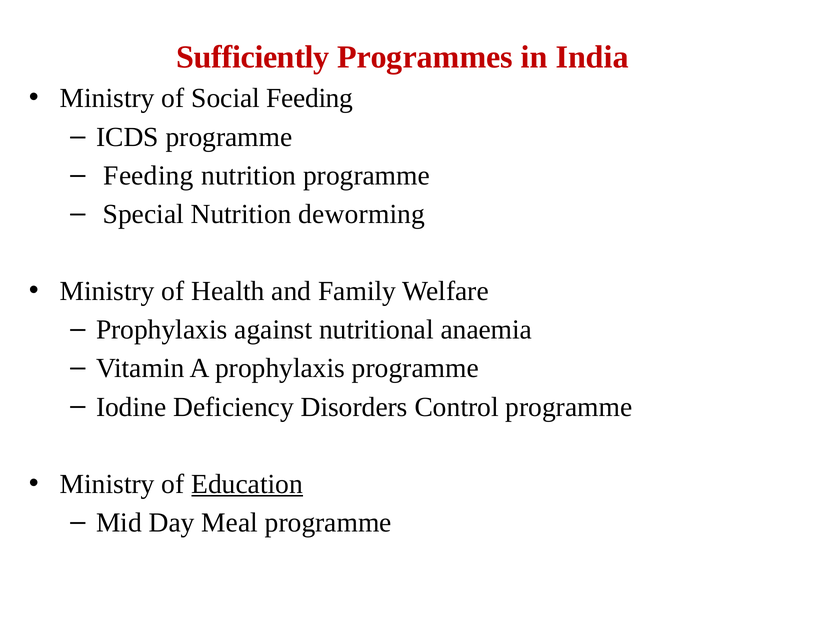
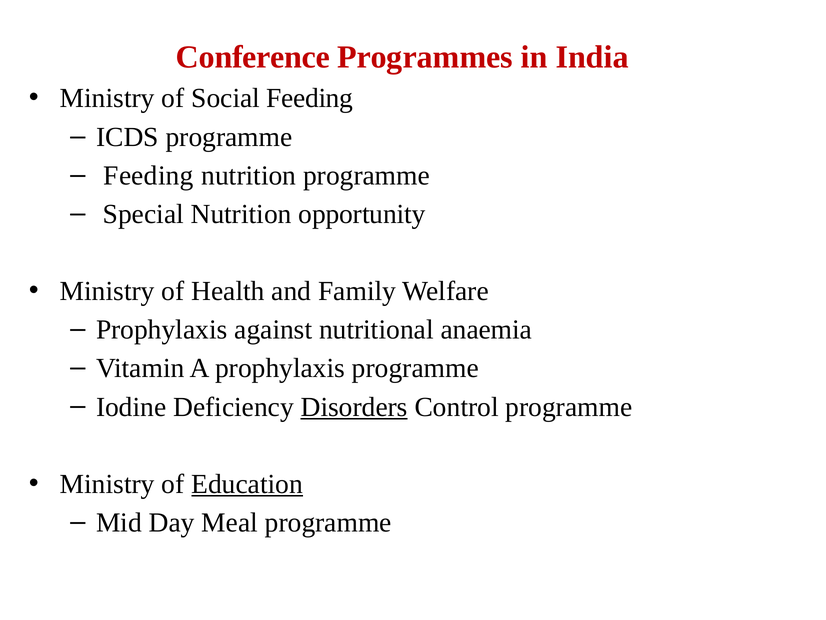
Sufficiently: Sufficiently -> Conference (253, 57)
deworming: deworming -> opportunity (362, 214)
Disorders underline: none -> present (354, 407)
